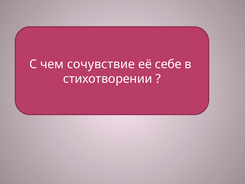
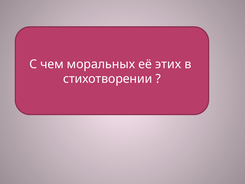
сочувствие: сочувствие -> моральных (101, 64)
себе: себе -> этих (168, 64)
